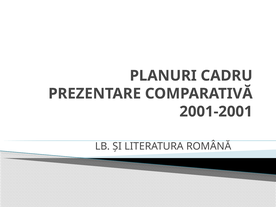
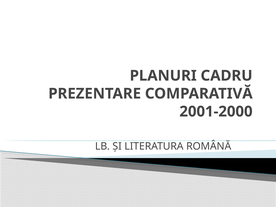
2001-2001: 2001-2001 -> 2001-2000 (216, 112)
